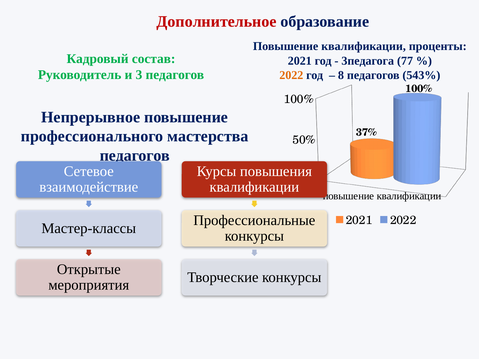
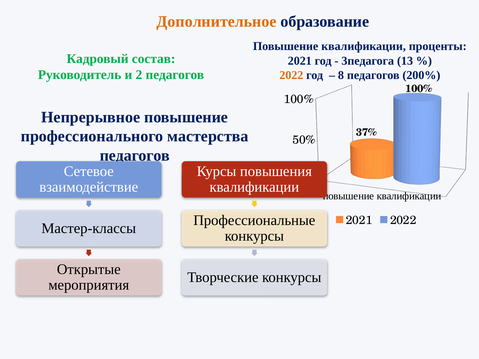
Дополнительное colour: red -> orange (217, 22)
77: 77 -> 13 (405, 61)
3: 3 -> 2 (139, 75)
543%: 543% -> 200% (421, 75)
